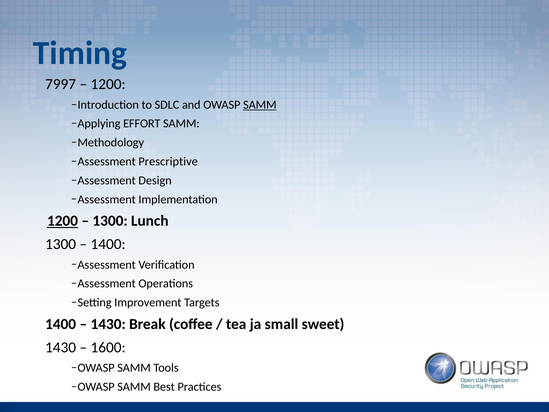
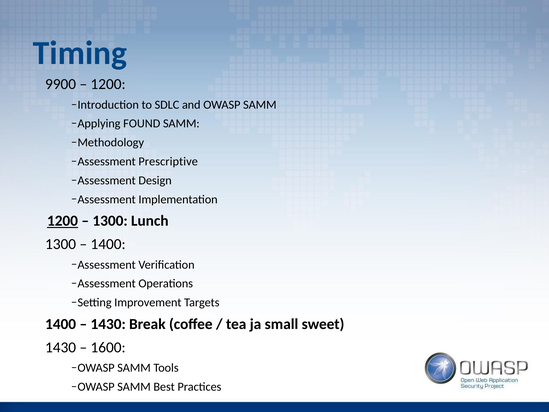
7997: 7997 -> 9900 (61, 84)
SAMM underline: present -> none (260, 105)
EFFORT: EFFORT -> FOUND (142, 124)
